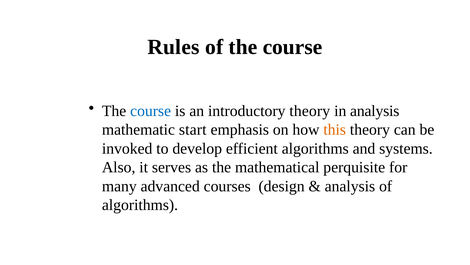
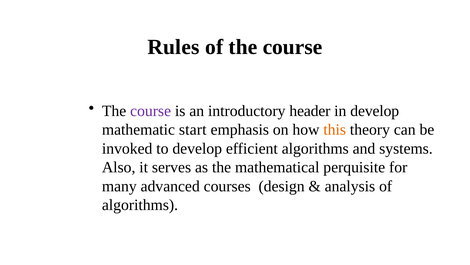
course colour: blue -> purple (151, 111)
introductory theory: theory -> header (310, 111)
in analysis: analysis -> develop (375, 111)
